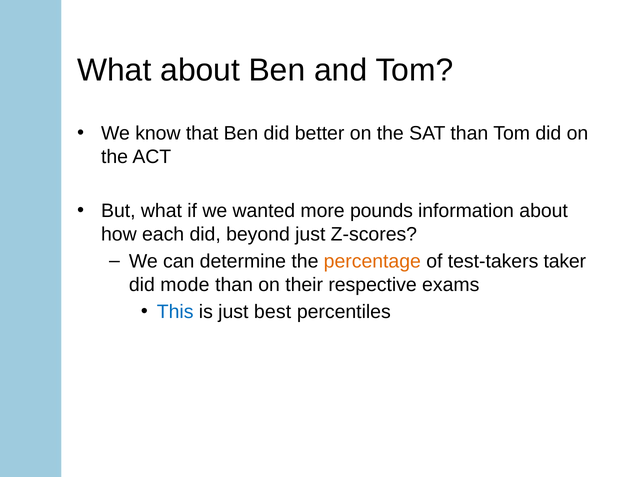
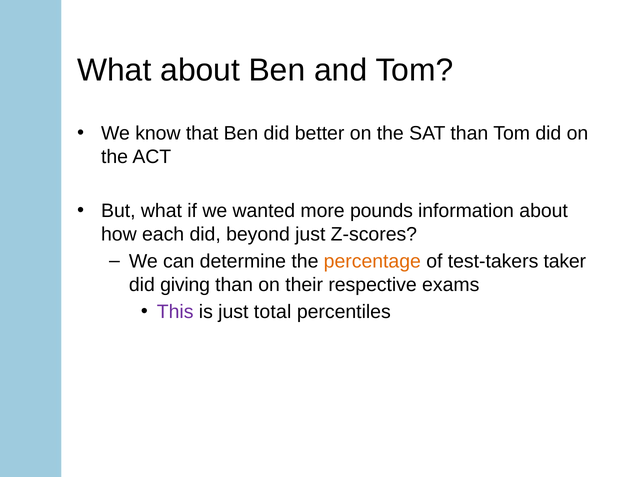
mode: mode -> giving (185, 285)
This colour: blue -> purple (175, 312)
best: best -> total (273, 312)
